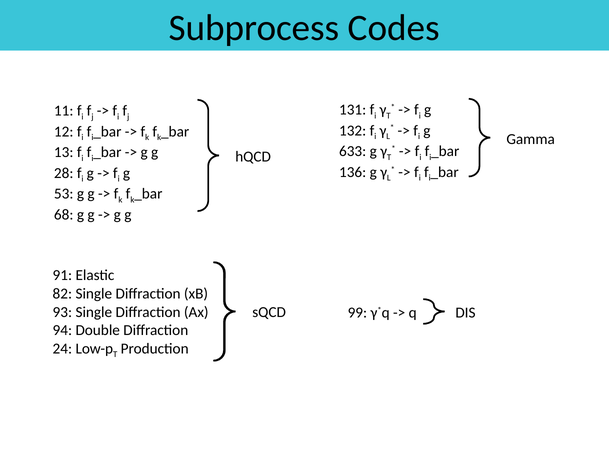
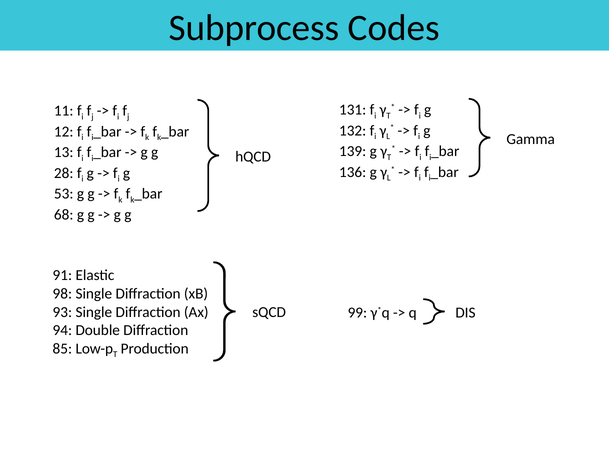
633: 633 -> 139 (353, 151)
82: 82 -> 98 (62, 294)
24: 24 -> 85 (62, 348)
